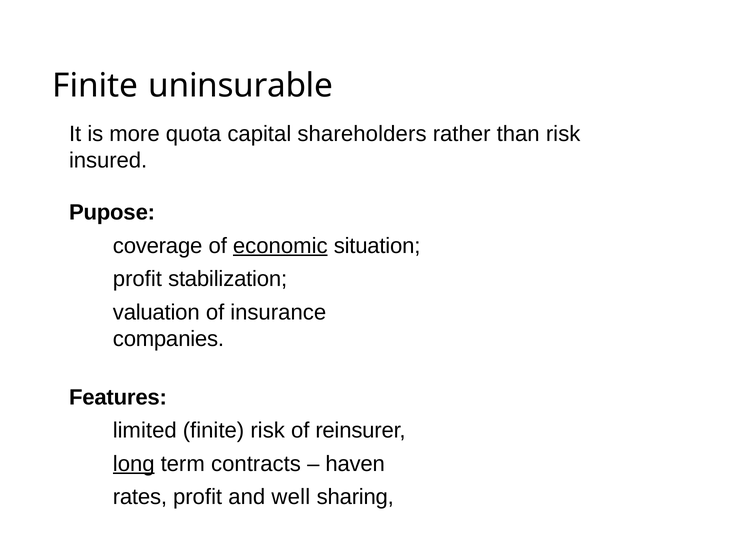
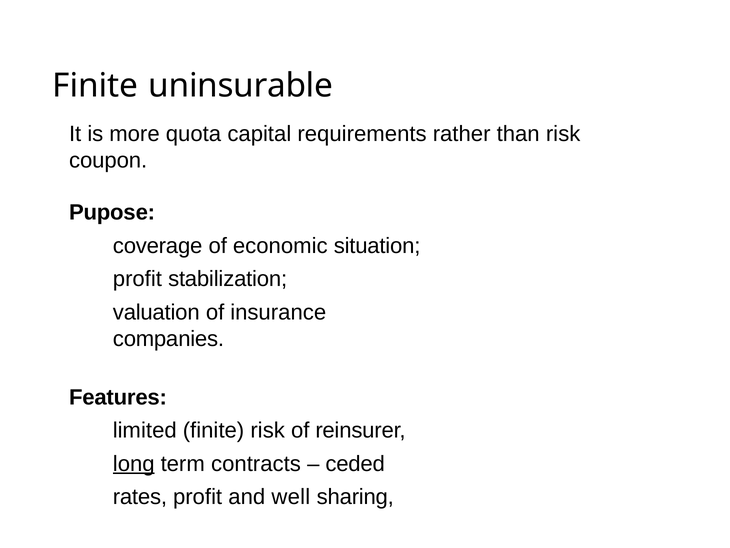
shareholders: shareholders -> requirements (362, 134)
insured: insured -> coupon (108, 160)
economic underline: present -> none (280, 246)
haven: haven -> ceded (355, 464)
